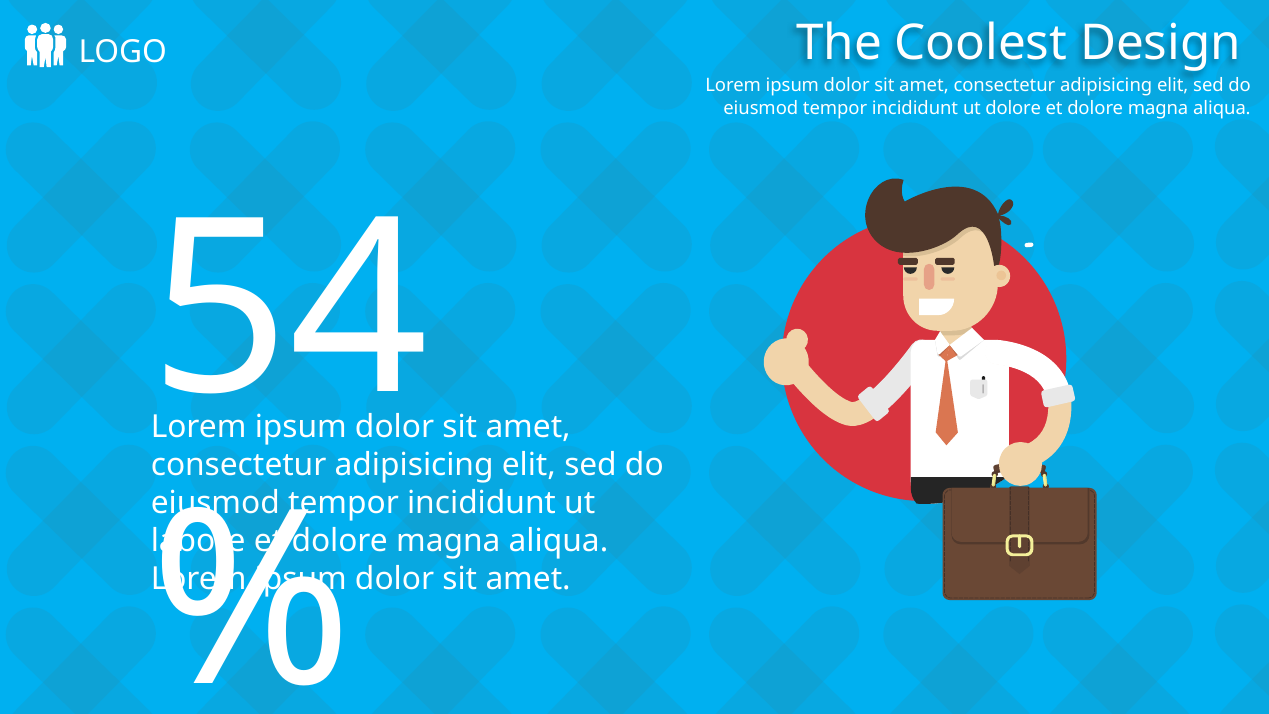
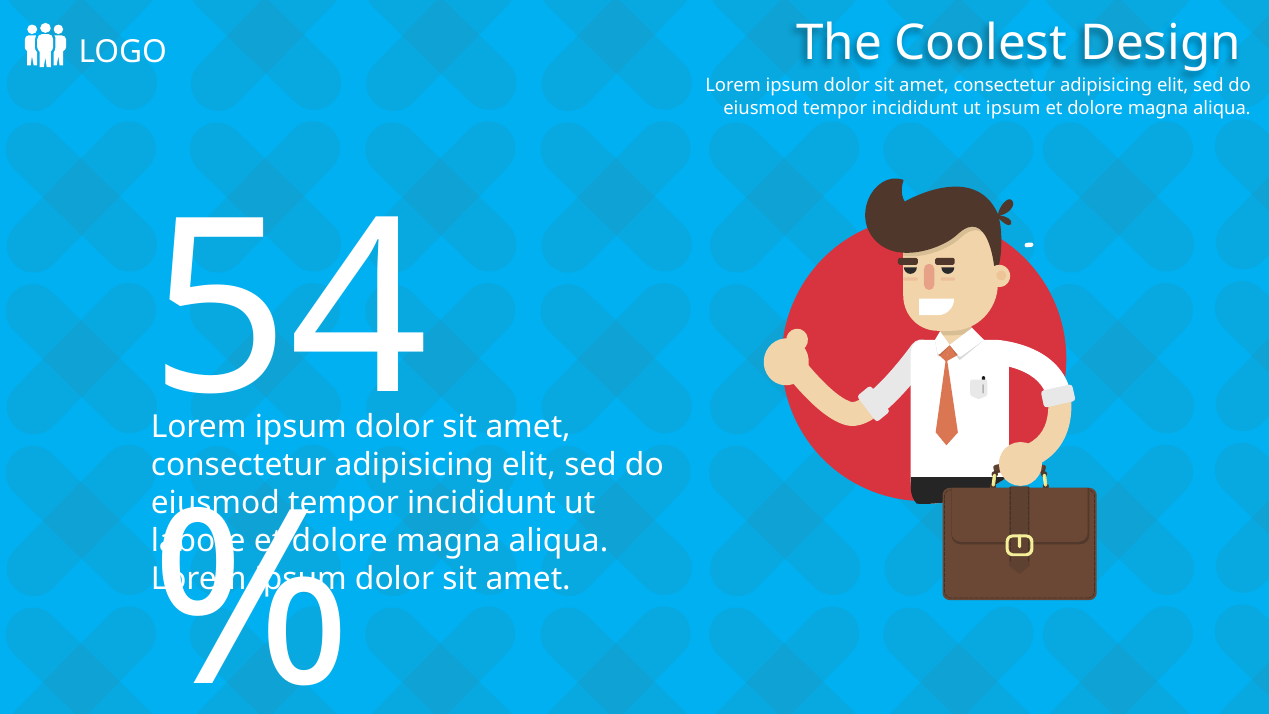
ut dolore: dolore -> ipsum (1013, 108)
